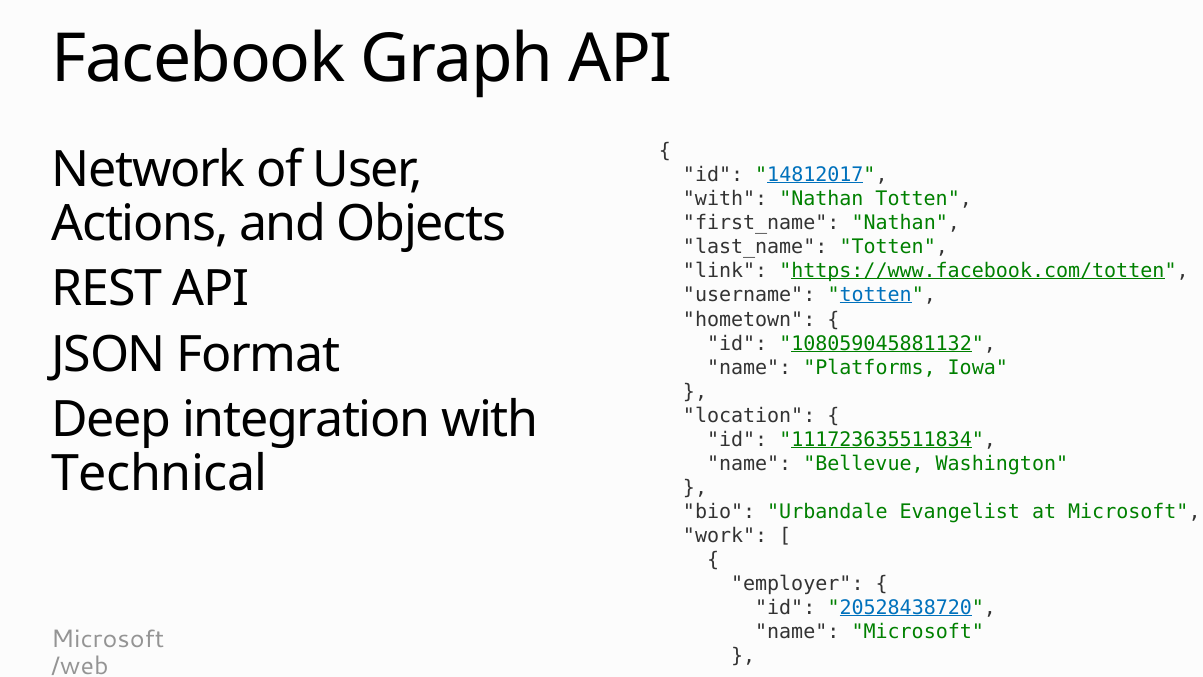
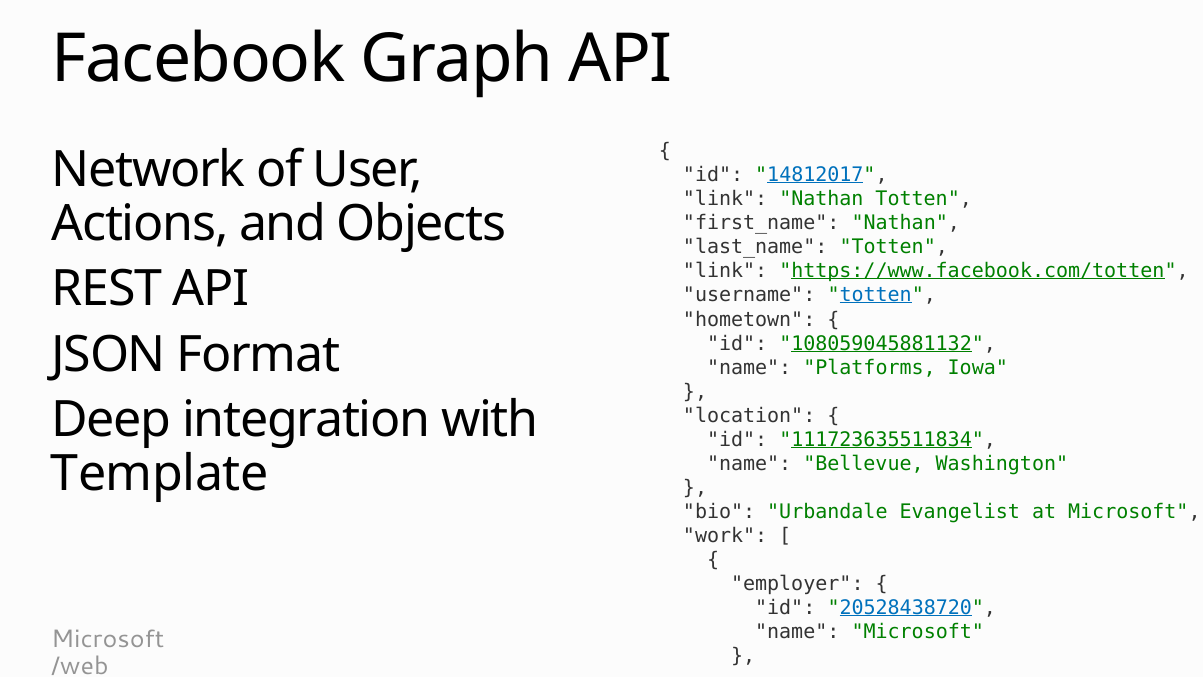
with: with -> link (725, 199)
Technical: Technical -> Template (160, 474)
